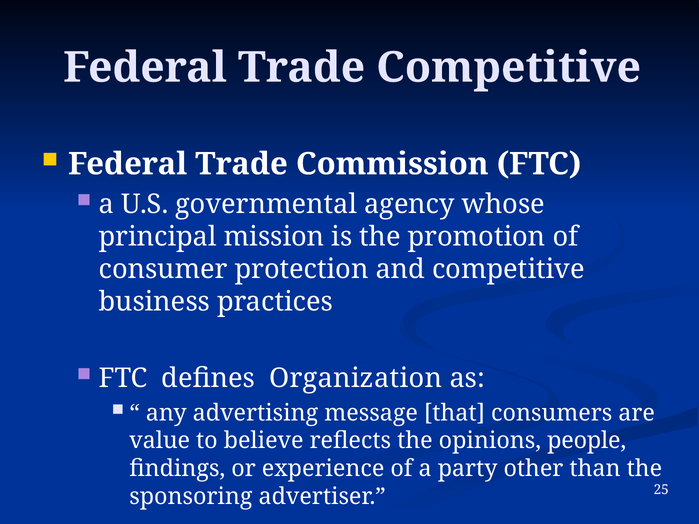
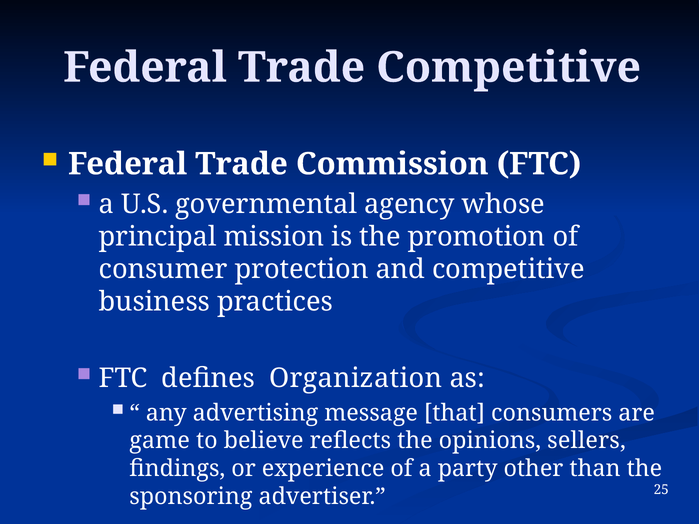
value: value -> game (160, 441)
people: people -> sellers (587, 441)
